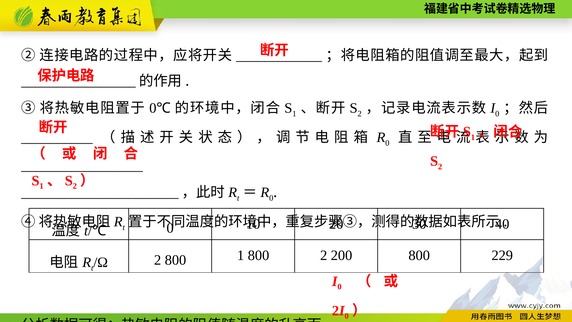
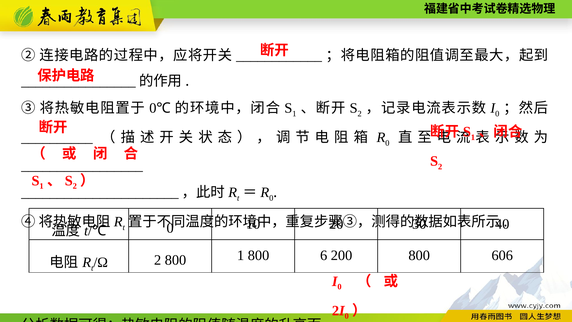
800 2: 2 -> 6 (324, 255)
229: 229 -> 606 (502, 255)
